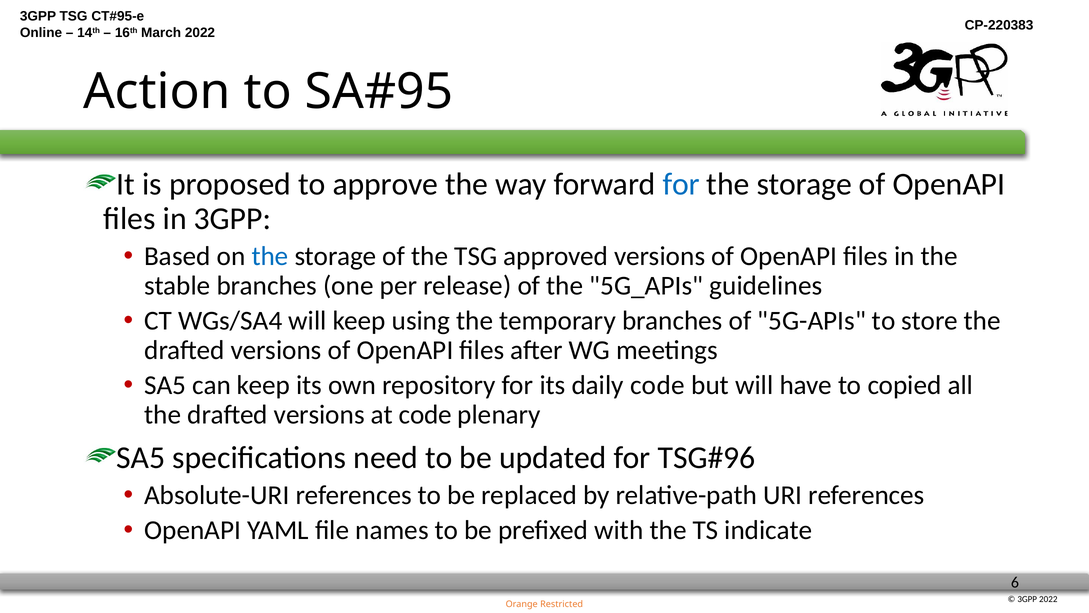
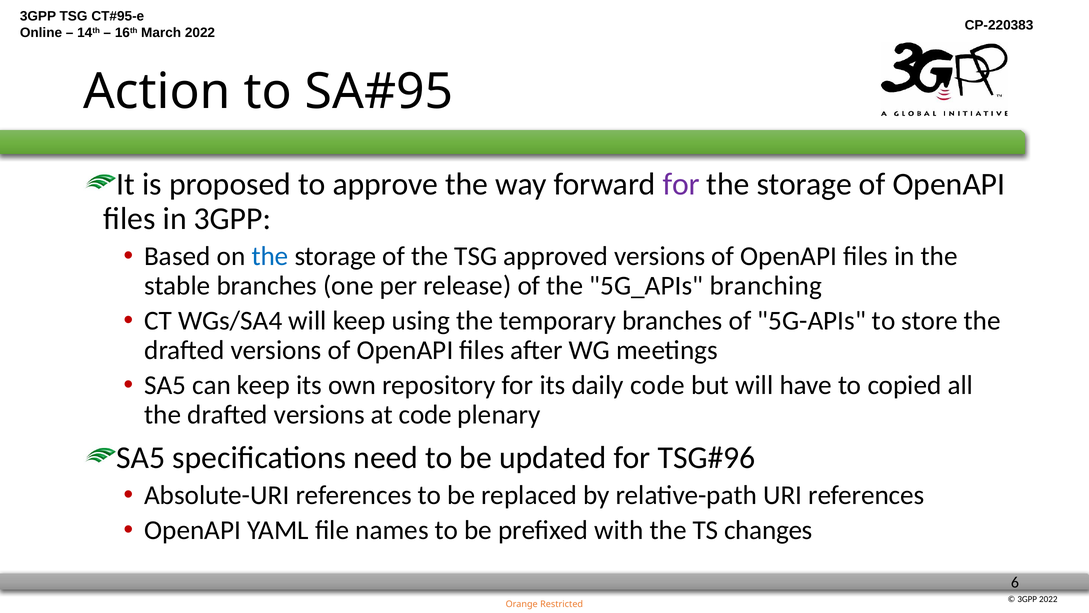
for colour: blue -> purple (681, 184)
guidelines: guidelines -> branching (766, 285)
indicate: indicate -> changes (768, 530)
